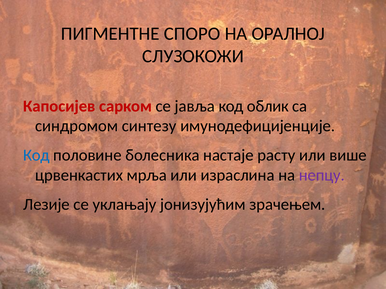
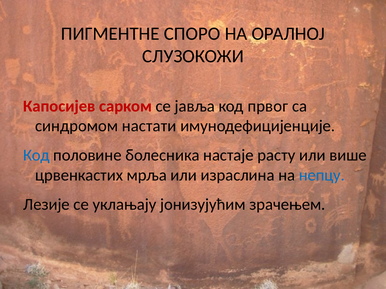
облик: облик -> првог (268, 106)
синтезу: синтезу -> настати (149, 126)
непцу colour: purple -> blue (322, 175)
